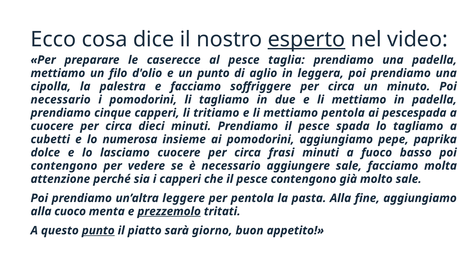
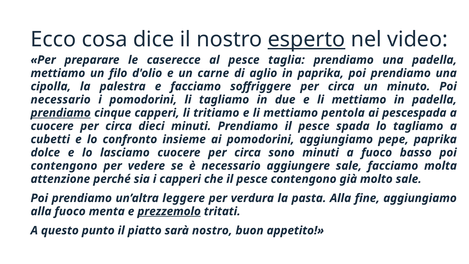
un punto: punto -> carne (213, 73)
in leggera: leggera -> paprika (321, 73)
prendiamo underline: none -> present (61, 113)
numerosa: numerosa -> confronto (130, 139)
frasi: frasi -> sono (282, 152)
per pentola: pentola -> verdura (252, 198)
alla cuoco: cuoco -> fuoco (70, 211)
punto underline: present -> none (98, 230)
sarà giorno: giorno -> nostro (212, 230)
